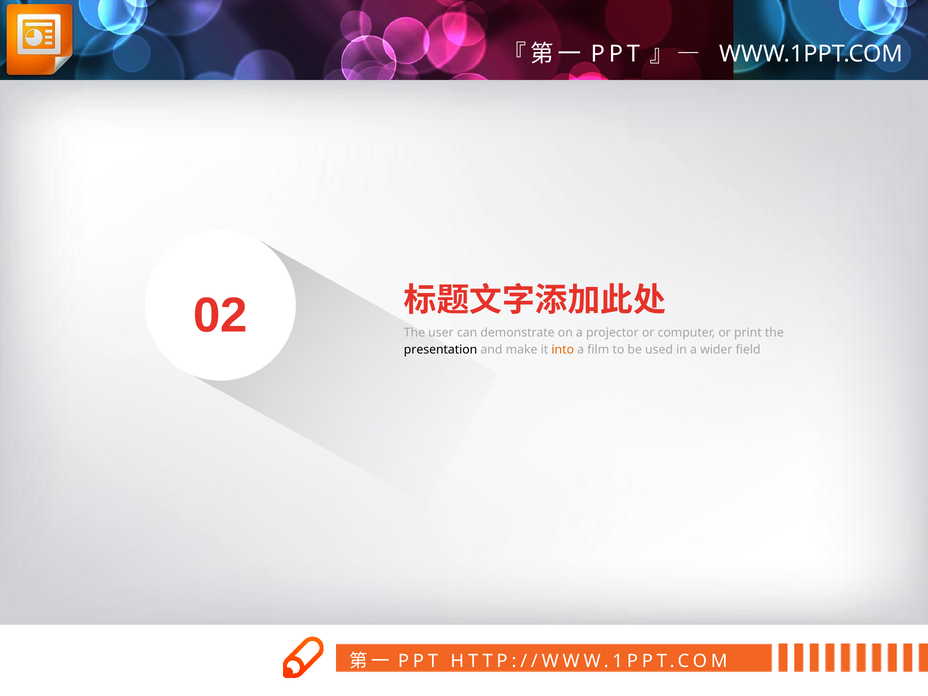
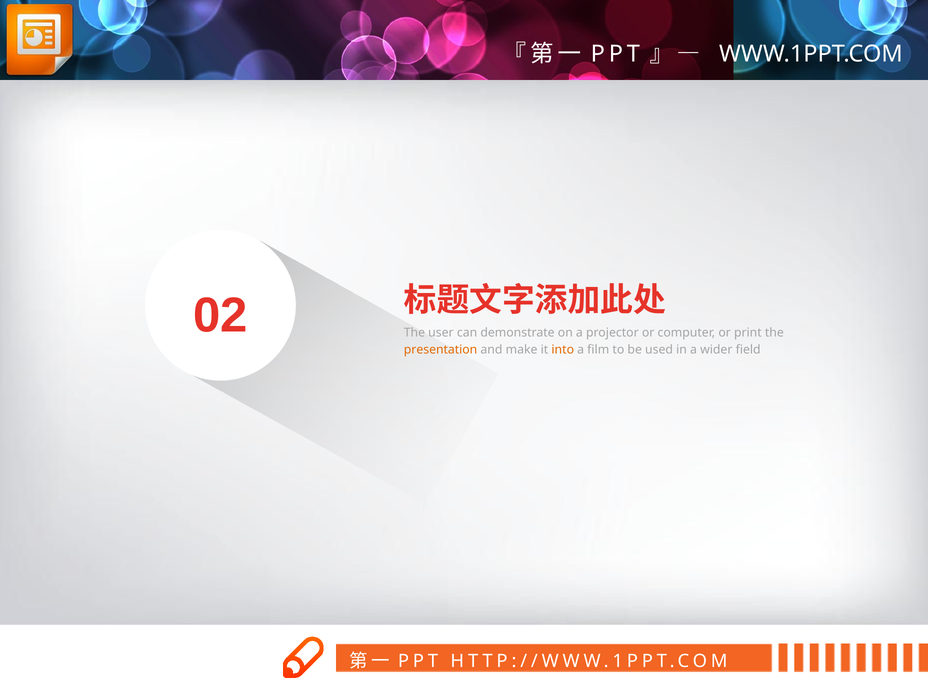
presentation colour: black -> orange (441, 349)
